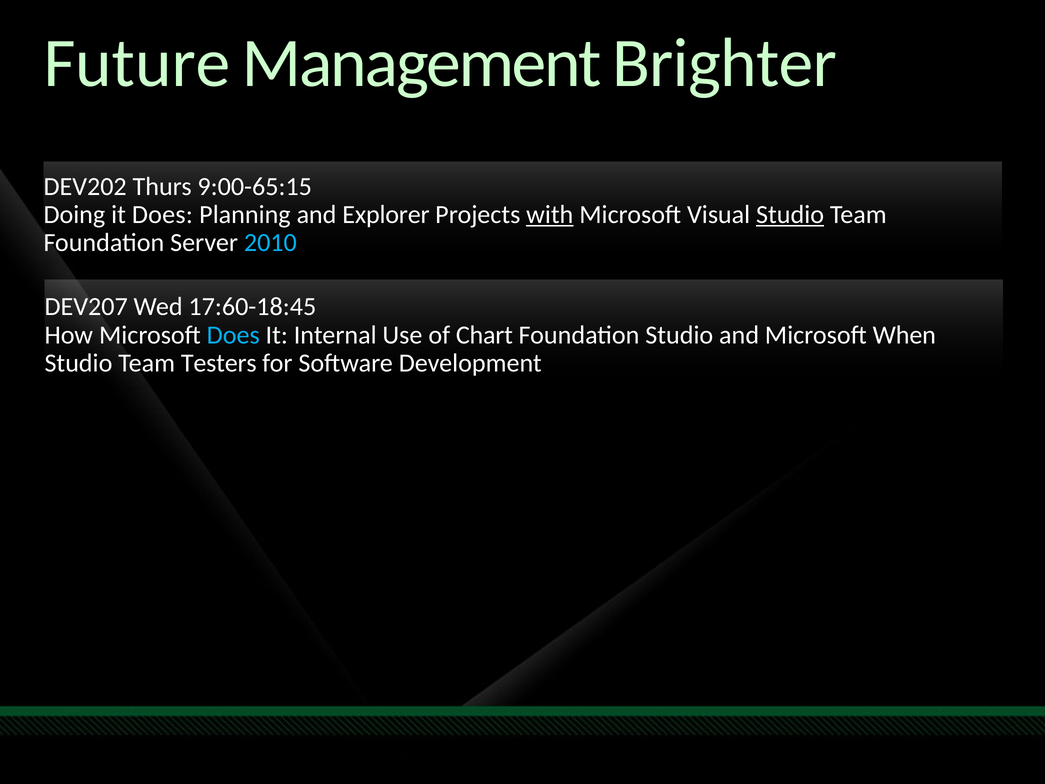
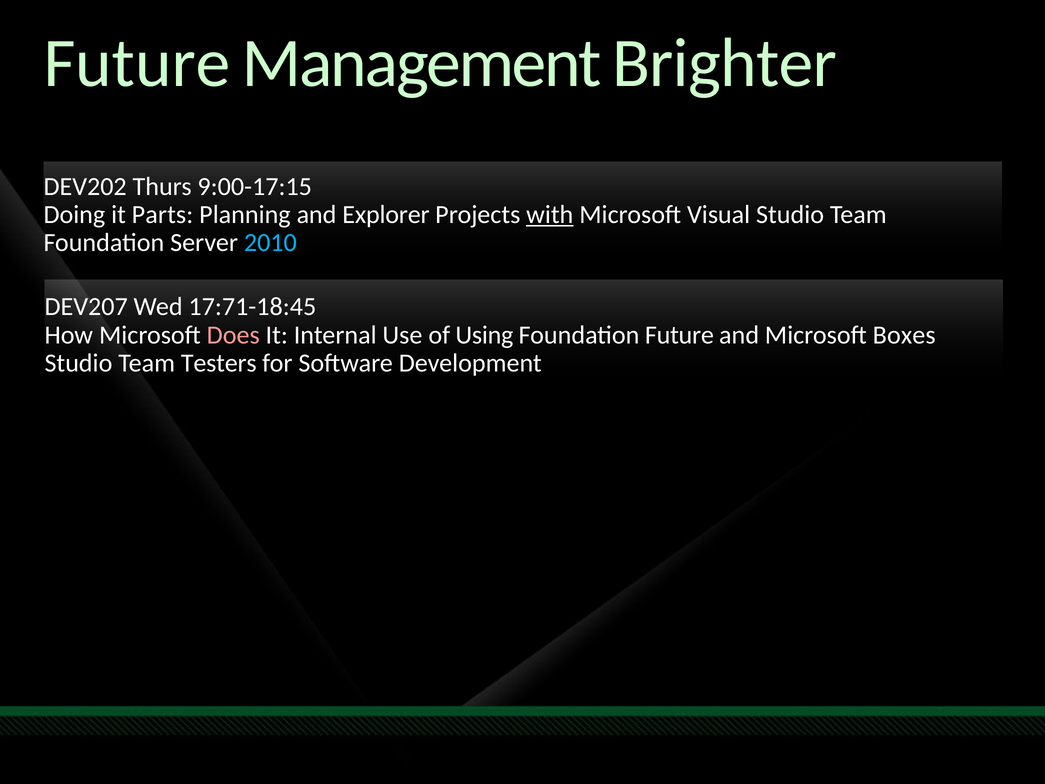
9:00-65:15: 9:00-65:15 -> 9:00-17:15 (255, 186)
it Does: Does -> Parts (162, 215)
Studio underline: present -> none (790, 215)
17:60-18:45: 17:60-18:45 -> 17:71-18:45 (252, 307)
Does colour: light blue -> pink (233, 335)
Chart: Chart -> Using (484, 335)
Foundation Studio: Studio -> Future (679, 335)
When: When -> Boxes (904, 335)
